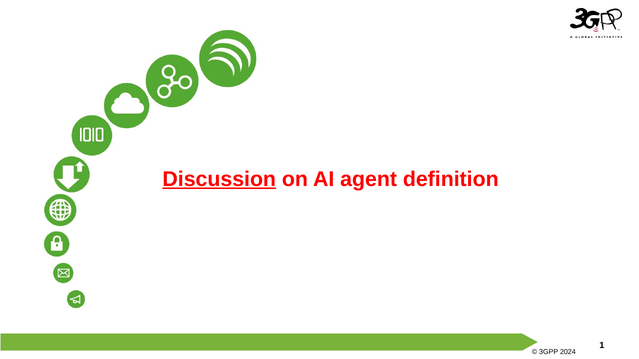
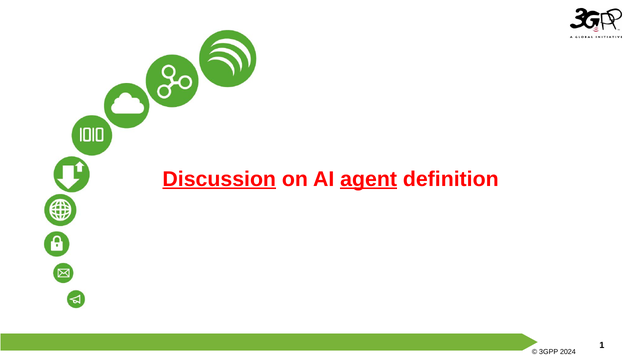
agent underline: none -> present (369, 179)
